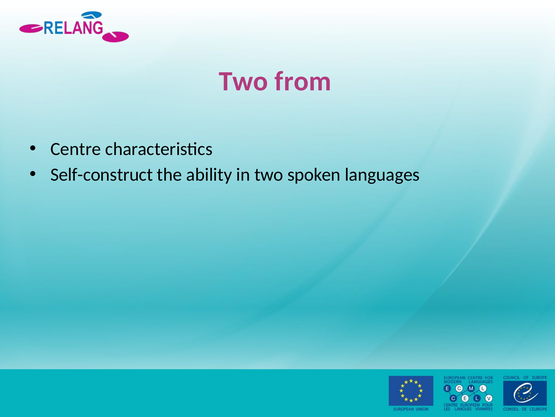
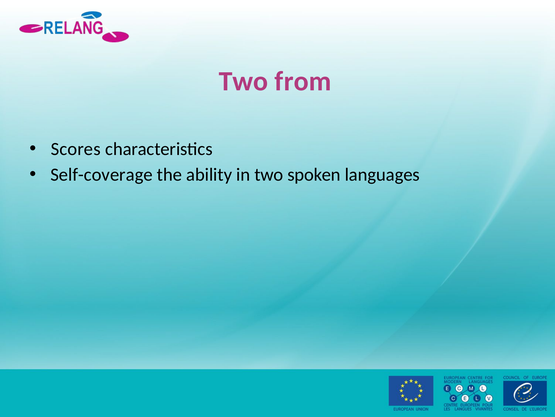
Centre: Centre -> Scores (76, 149)
Self-construct: Self-construct -> Self-coverage (102, 175)
